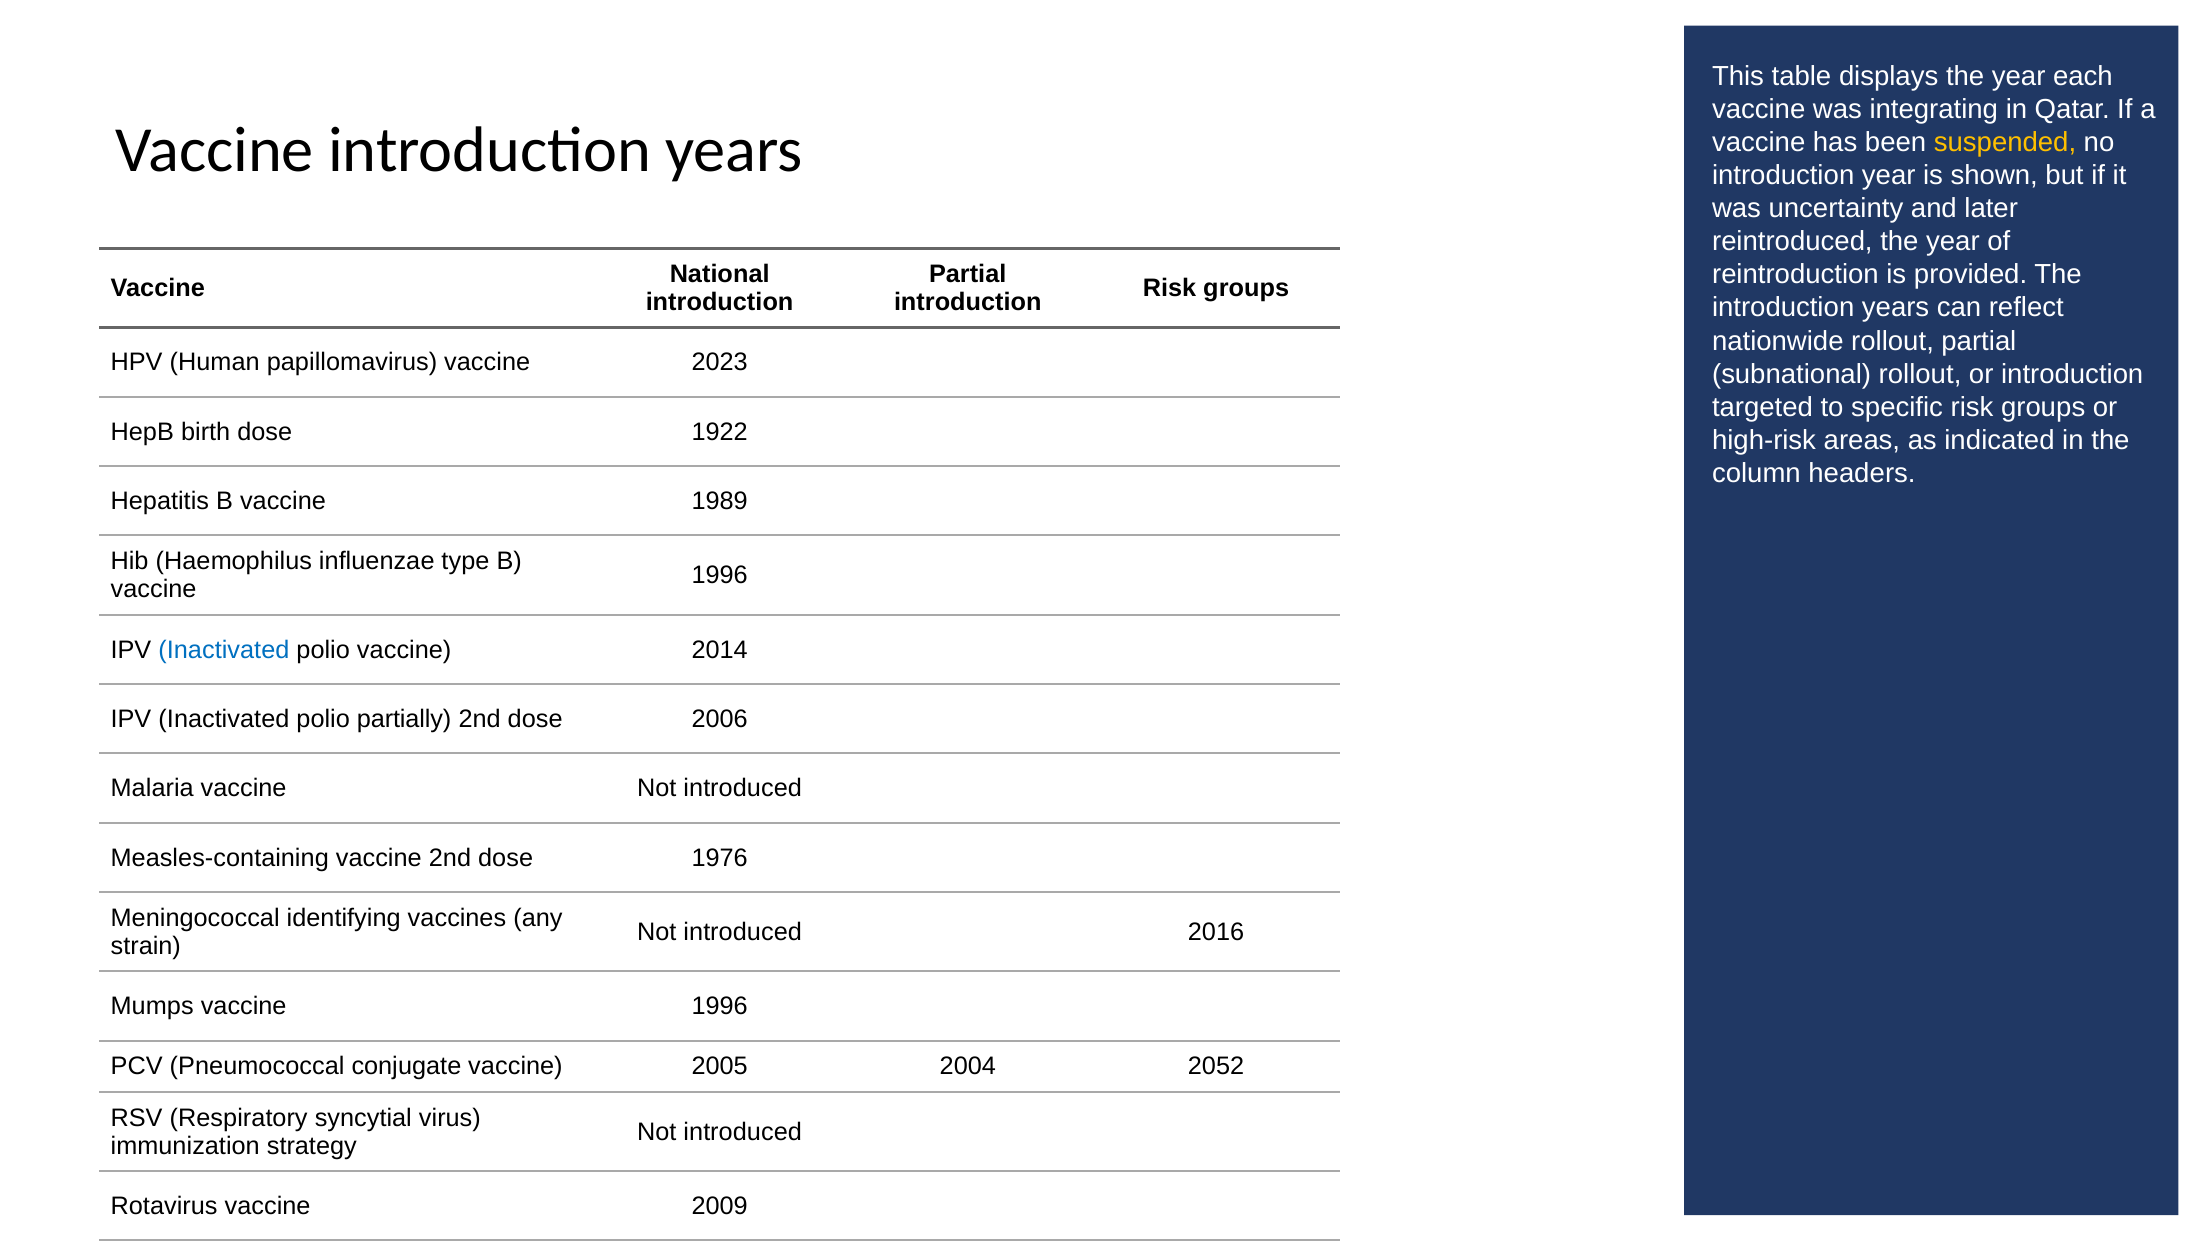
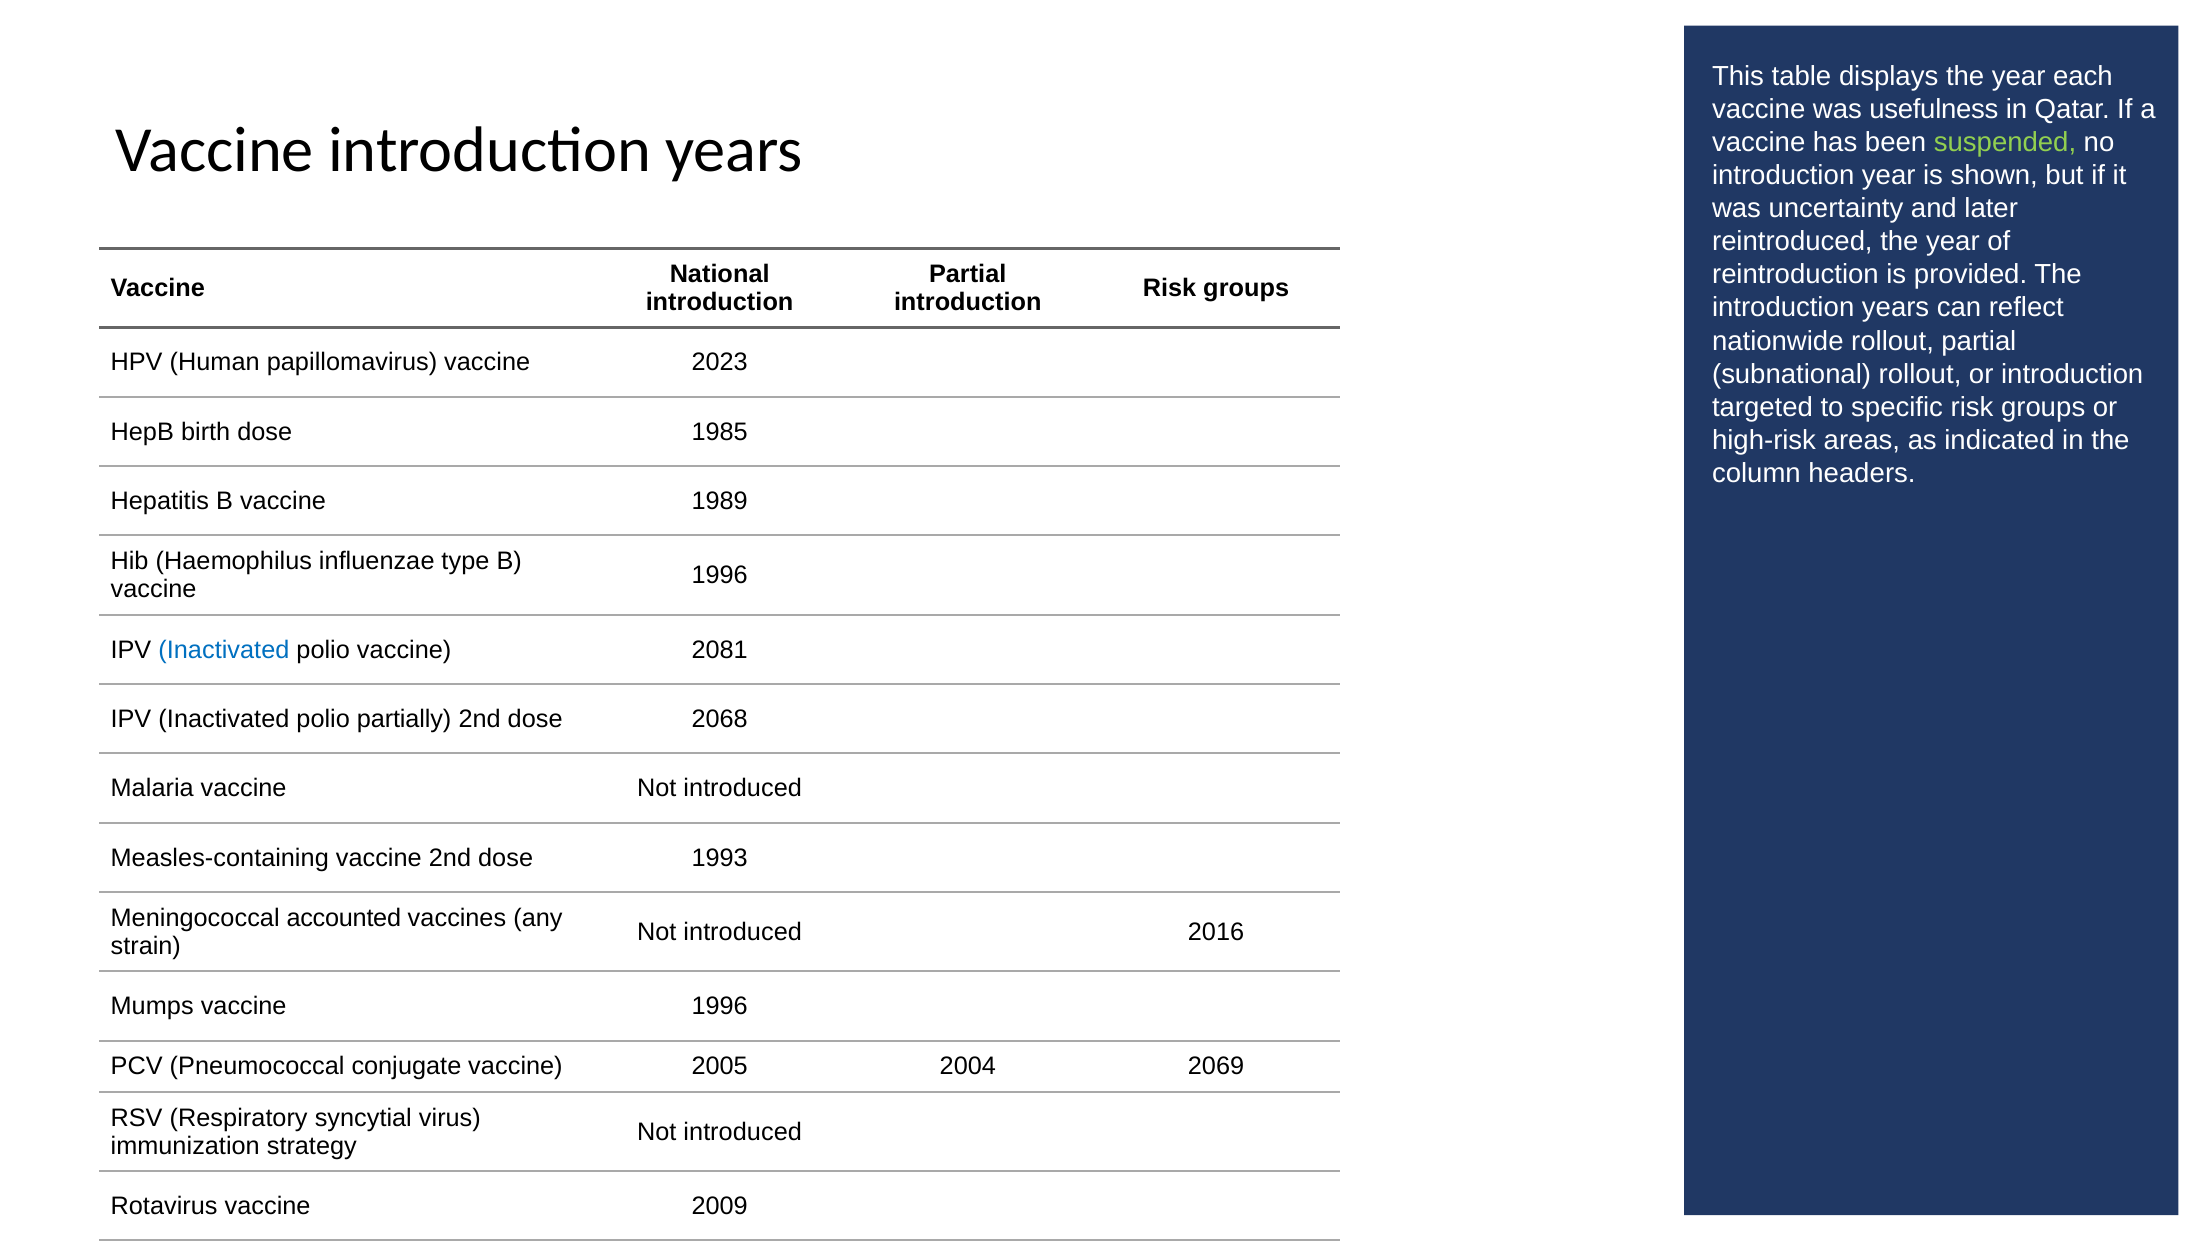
integrating: integrating -> usefulness (1934, 109)
suspended colour: yellow -> light green (2005, 142)
1922: 1922 -> 1985 (720, 432)
2014: 2014 -> 2081 (720, 650)
2006: 2006 -> 2068 (720, 719)
1976: 1976 -> 1993 (720, 858)
identifying: identifying -> accounted (344, 918)
2052: 2052 -> 2069 (1216, 1066)
